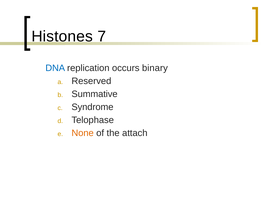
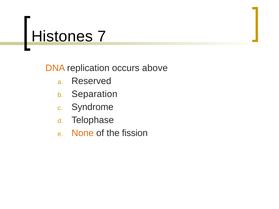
DNA colour: blue -> orange (55, 68)
binary: binary -> above (155, 68)
Summative: Summative -> Separation (94, 94)
attach: attach -> fission (135, 133)
